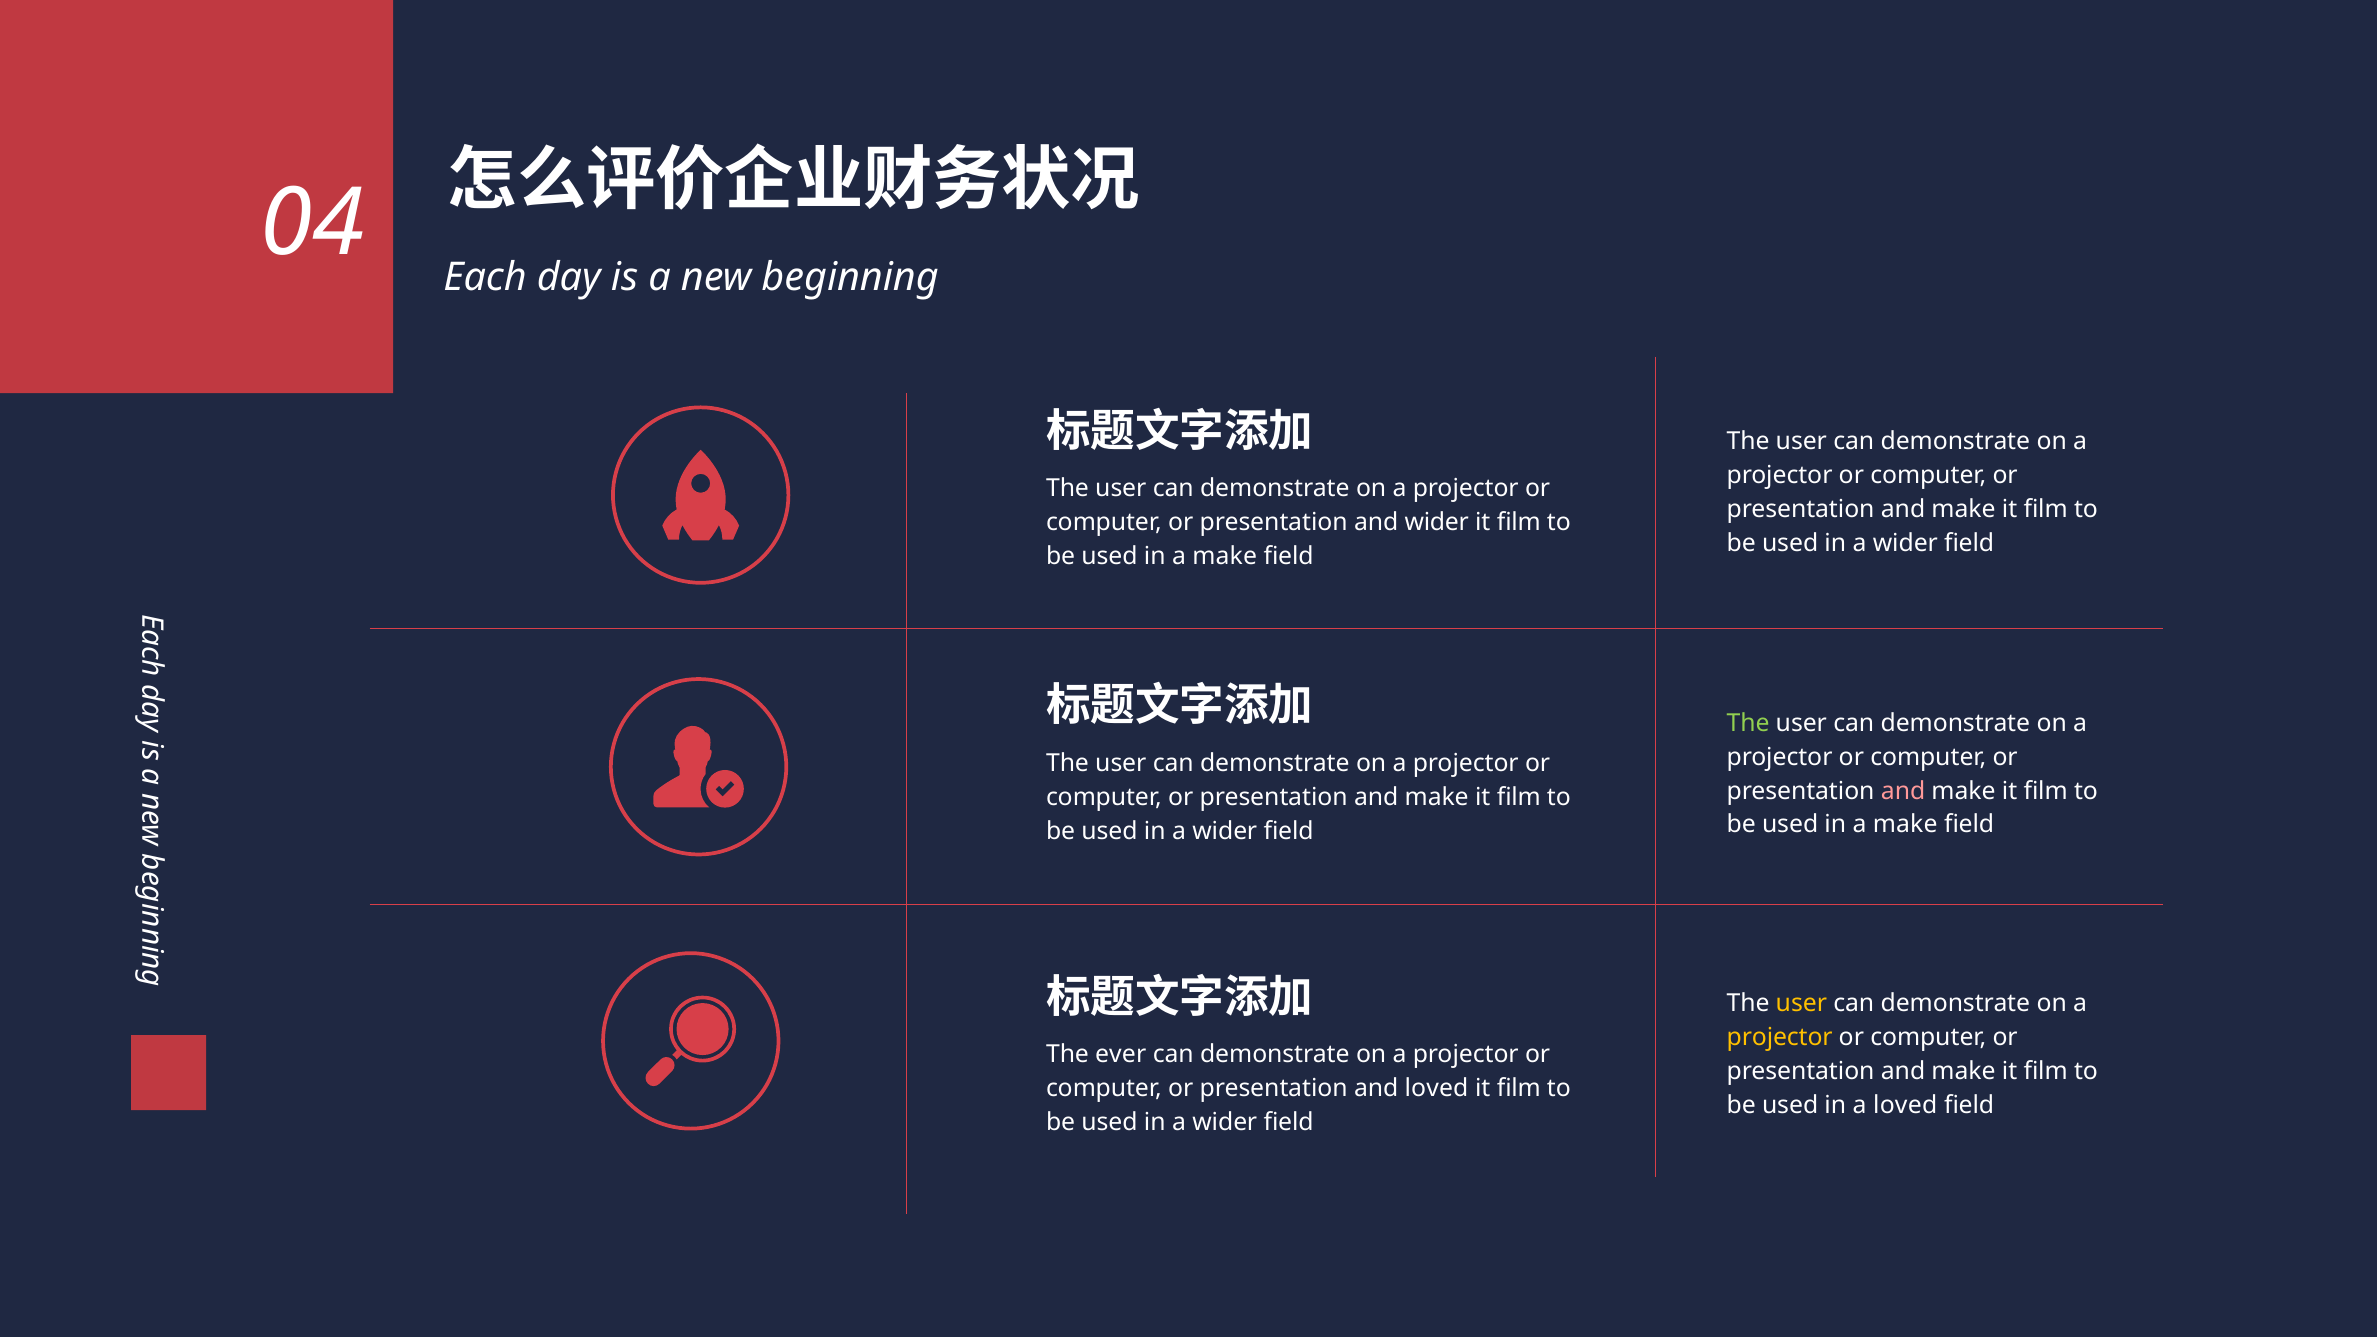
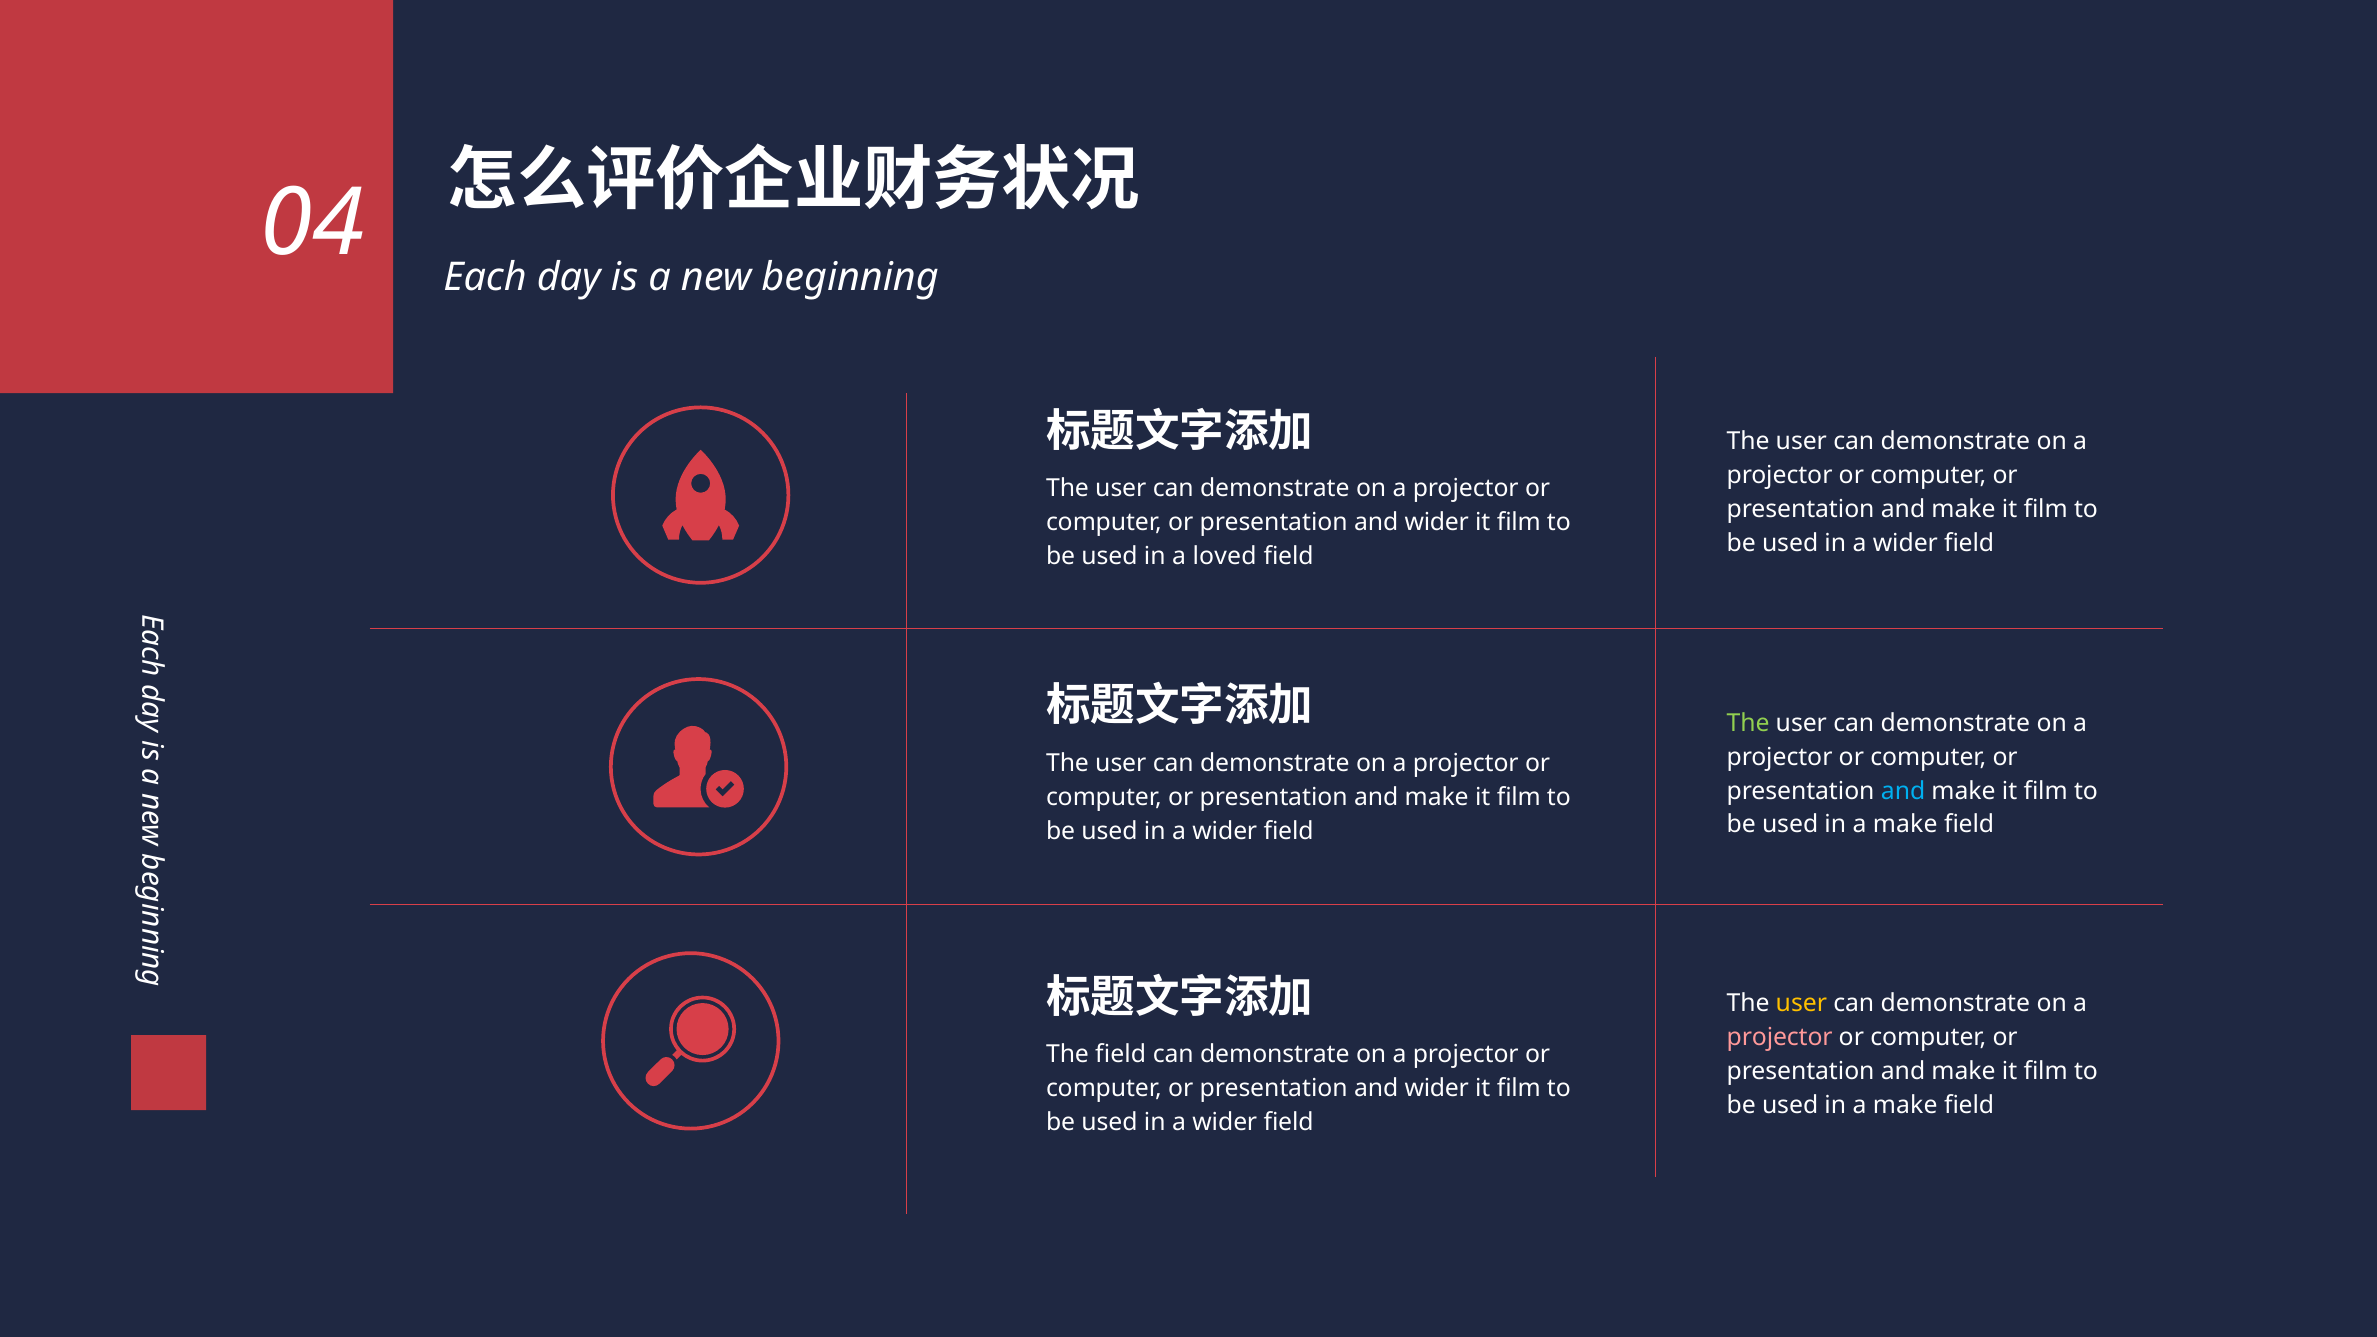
make: make -> loved (1225, 557)
and colour: pink -> light blue (1903, 791)
projector colour: yellow -> pink (1780, 1037)
The ever: ever -> field (1121, 1055)
loved: loved -> wider (1437, 1089)
loved: loved -> make (1905, 1105)
